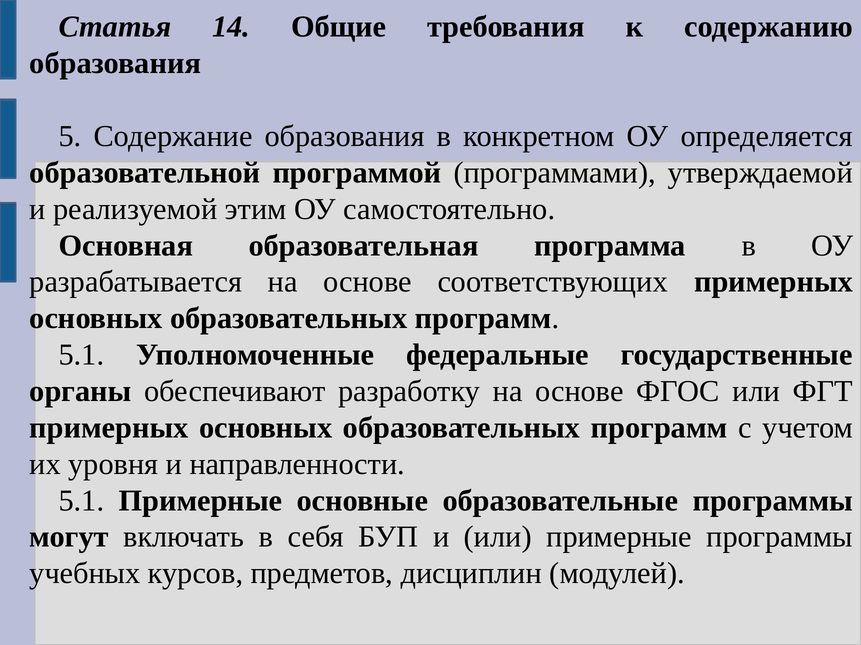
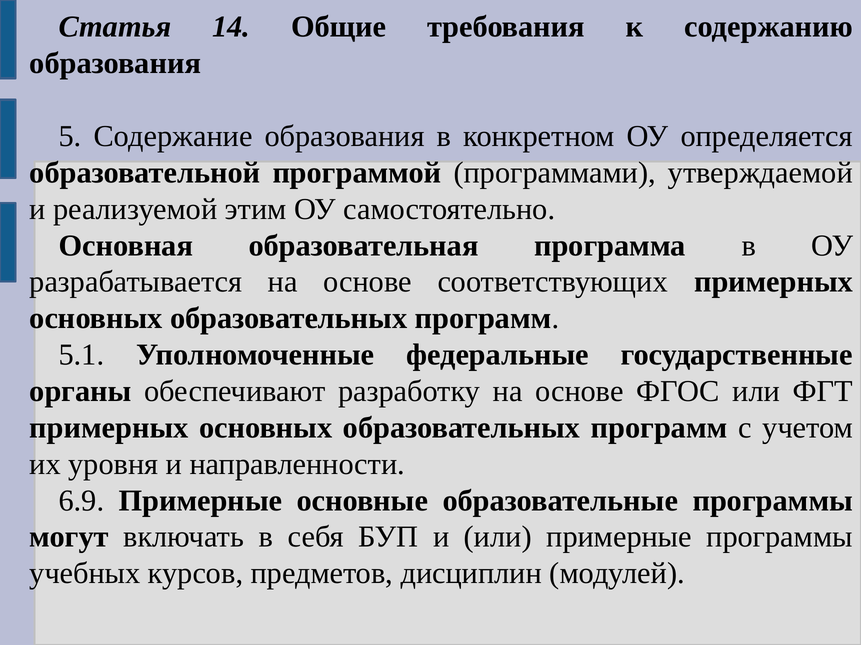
5.1: 5.1 -> 6.9 (81, 501)
